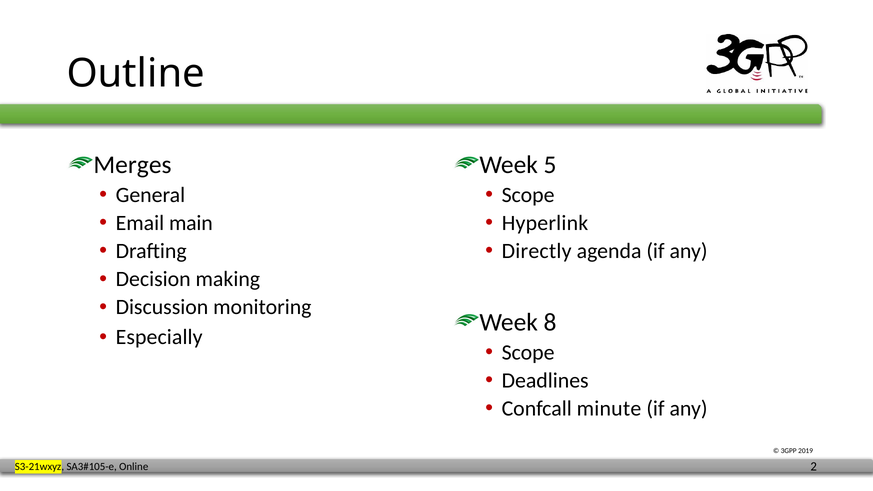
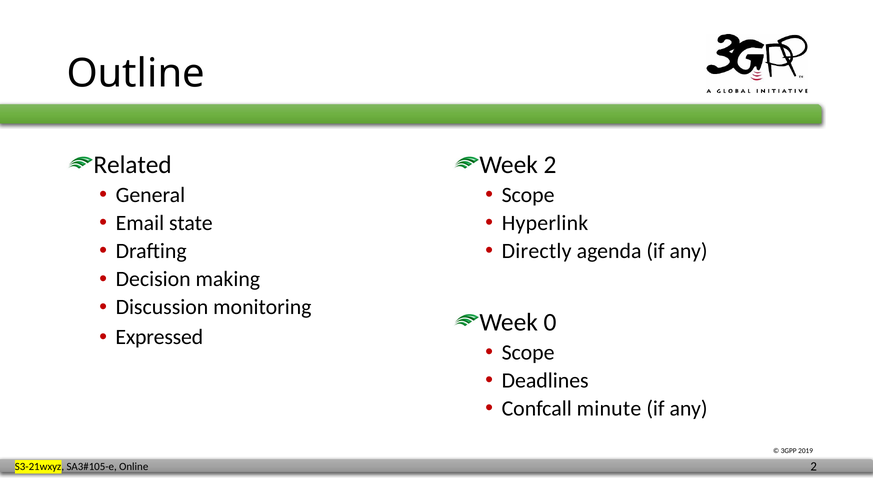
Merges: Merges -> Related (133, 165)
Week 5: 5 -> 2 (550, 165)
main: main -> state (191, 223)
8: 8 -> 0 (550, 322)
Especially: Especially -> Expressed (159, 337)
